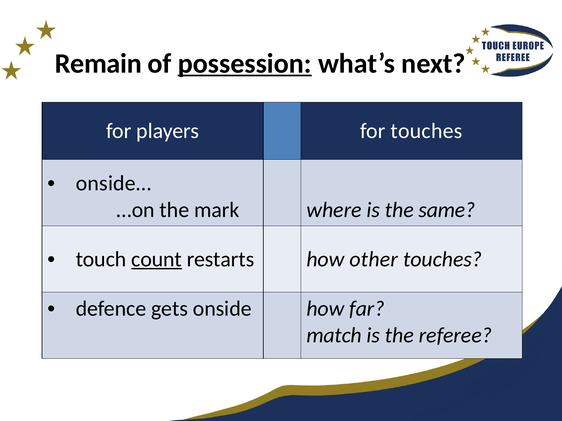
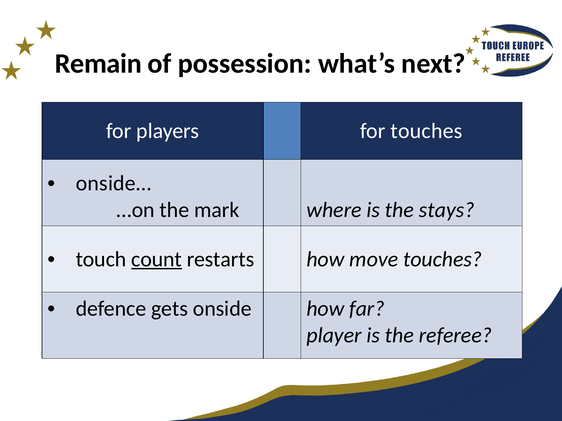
possession underline: present -> none (245, 64)
same: same -> stays (447, 210)
other: other -> move (374, 260)
match: match -> player (334, 336)
